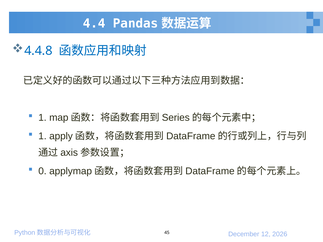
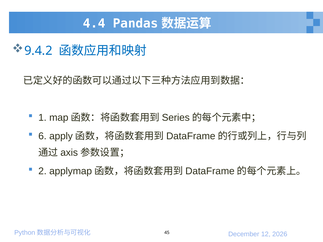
4.4.8: 4.4.8 -> 9.4.2 (38, 51)
1: 1 -> 6 (42, 136)
0: 0 -> 2 (42, 171)
